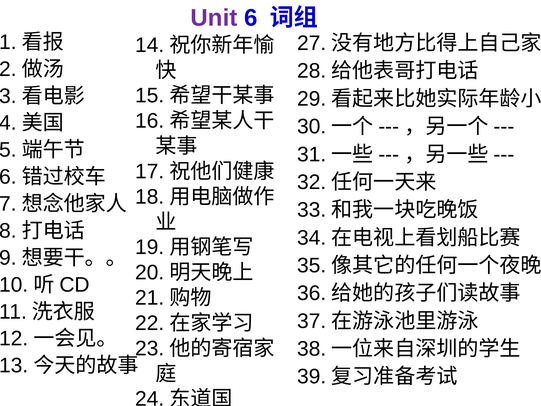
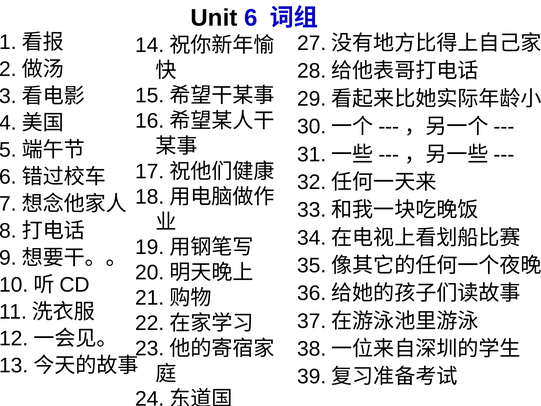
Unit colour: purple -> black (214, 18)
